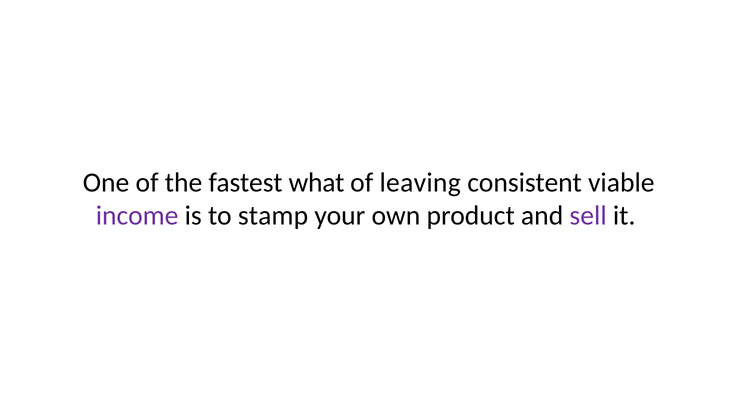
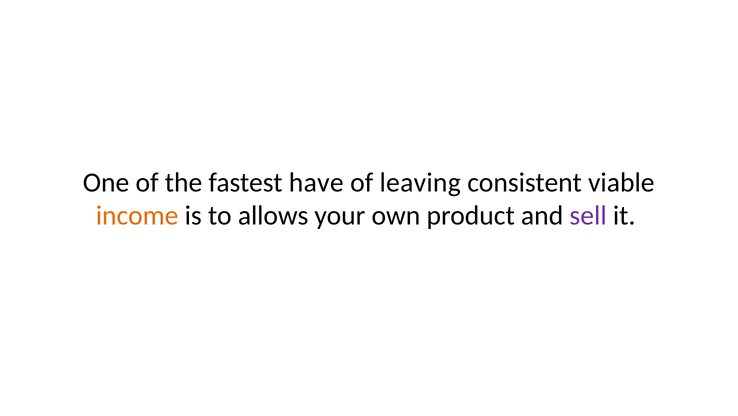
what: what -> have (316, 182)
income colour: purple -> orange (137, 215)
stamp: stamp -> allows (273, 215)
